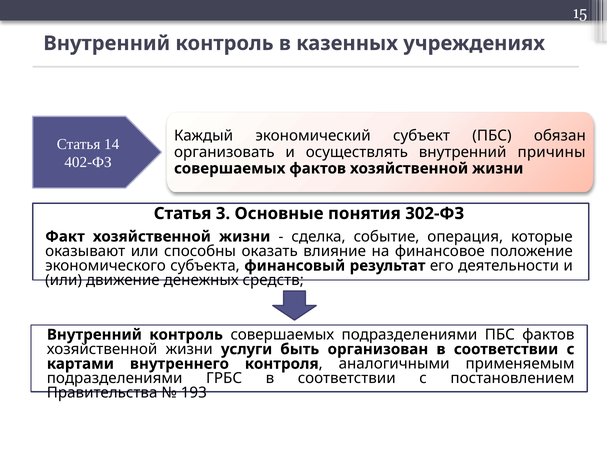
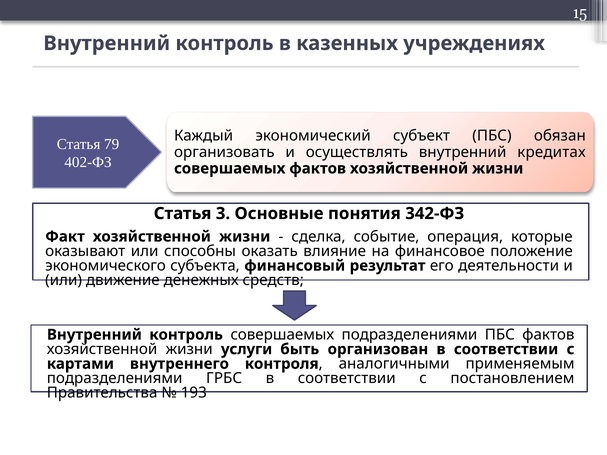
14: 14 -> 79 (112, 144)
причины: причины -> кредитах (552, 152)
302-ФЗ: 302-ФЗ -> 342-ФЗ (435, 214)
